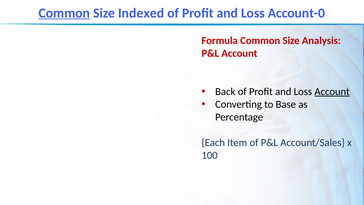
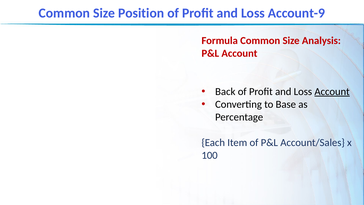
Common underline: present -> none (64, 13)
Indexed: Indexed -> Position (141, 13)
Account-0: Account-0 -> Account-9 (296, 13)
